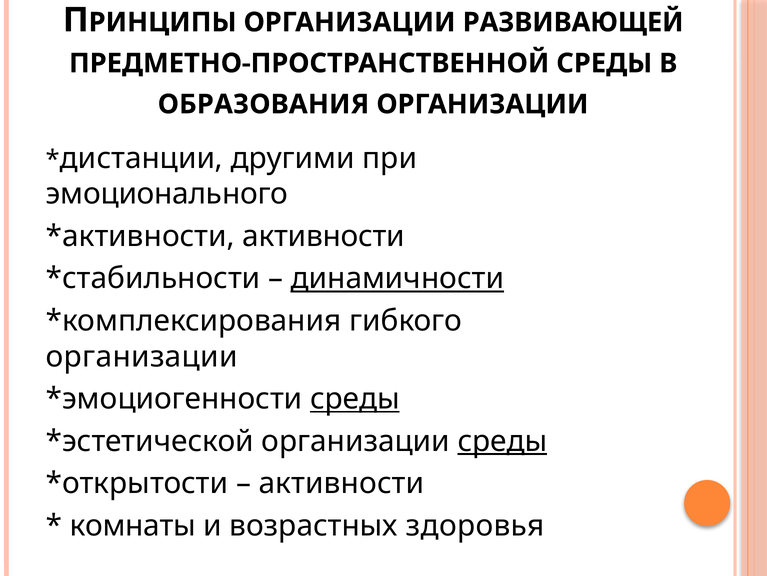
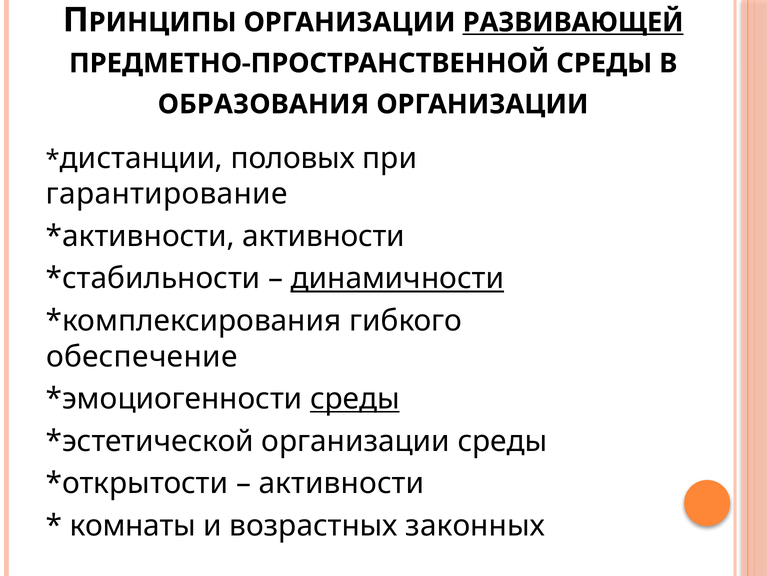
РАЗВИВАЮЩЕЙ underline: none -> present (573, 22)
другими: другими -> половых (293, 158)
эмоционального: эмоционального -> гарантирование (167, 194)
организации: организации -> обеспечение (142, 356)
среды underline: present -> none (502, 441)
здоровья: здоровья -> законных (475, 525)
